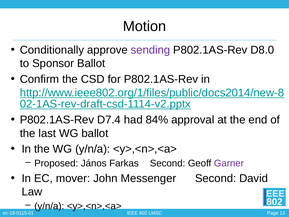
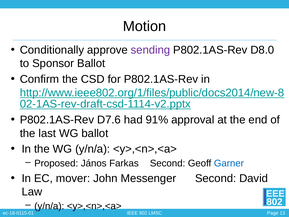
D7.4: D7.4 -> D7.6 (109, 120)
84%: 84% -> 91% (157, 120)
Garner colour: purple -> blue (229, 163)
